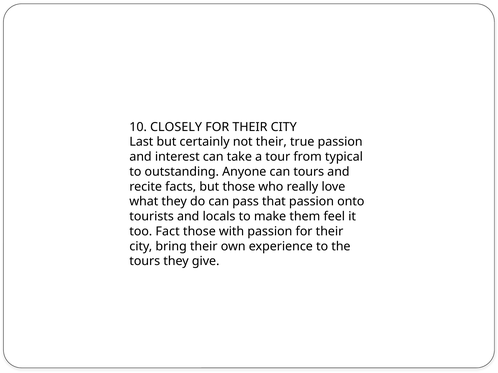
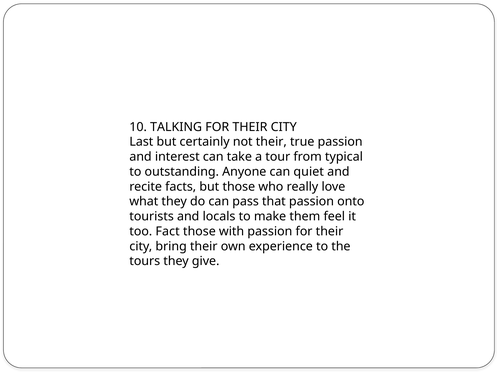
CLOSELY: CLOSELY -> TALKING (176, 127)
can tours: tours -> quiet (309, 172)
